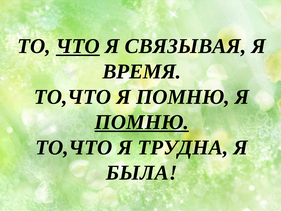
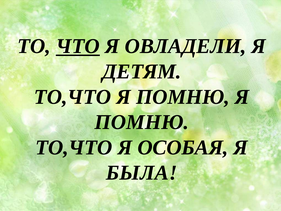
СВЯЗЫВАЯ: СВЯЗЫВАЯ -> ОВЛАДЕЛИ (185, 46)
ВРЕМЯ: ВРЕМЯ -> ДЕТЯМ (142, 71)
ПОМНЮ underline: present -> none (142, 122)
ТРУДНА: ТРУДНА -> ОСОБАЯ (183, 147)
